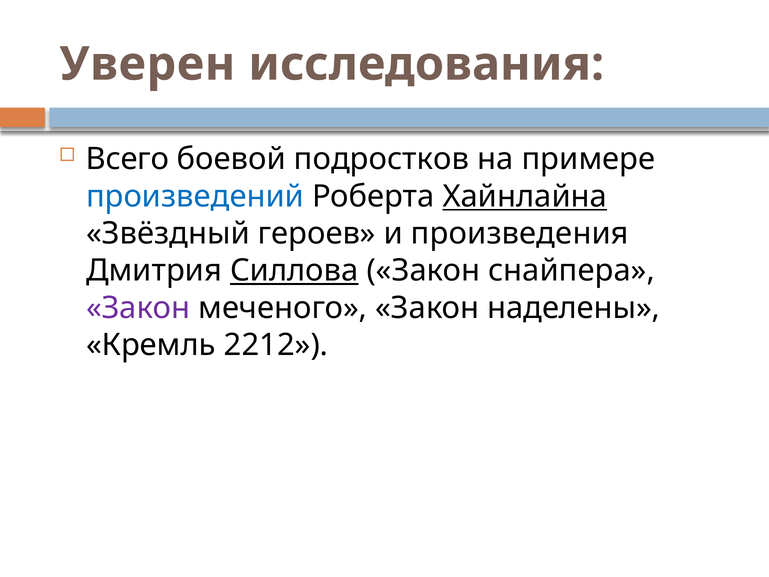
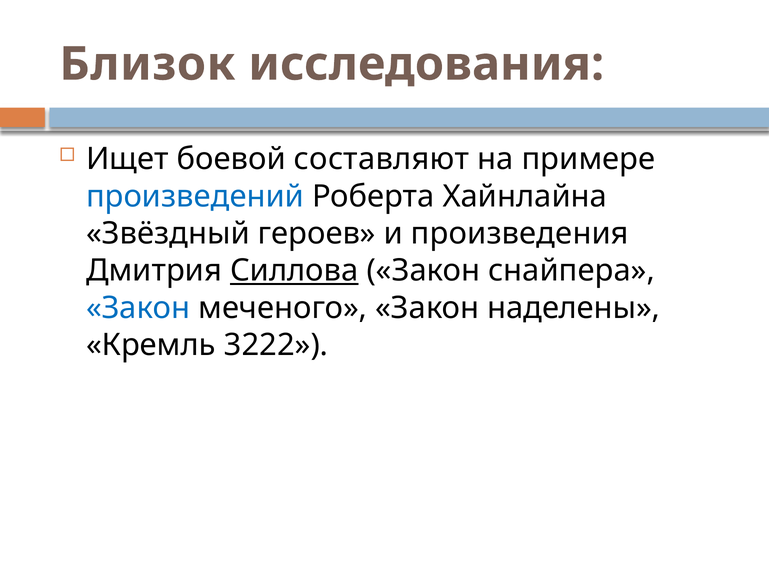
Уверен: Уверен -> Близок (147, 64)
Всего: Всего -> Ищет (127, 159)
подростков: подростков -> составляют (381, 159)
Хайнлайна underline: present -> none (525, 196)
Закон colour: purple -> blue (138, 308)
2212: 2212 -> 3222 (276, 345)
